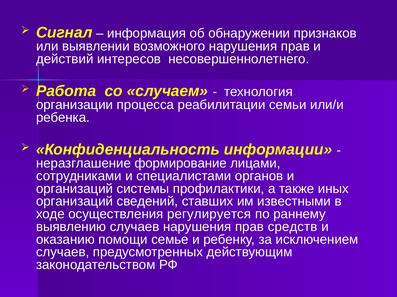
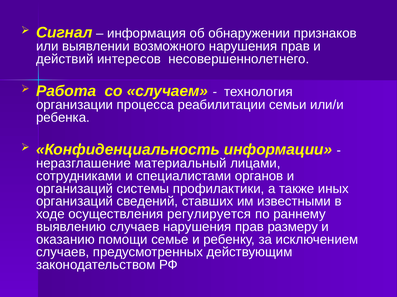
формирование: формирование -> материальный (181, 164)
средств: средств -> размеру (293, 227)
